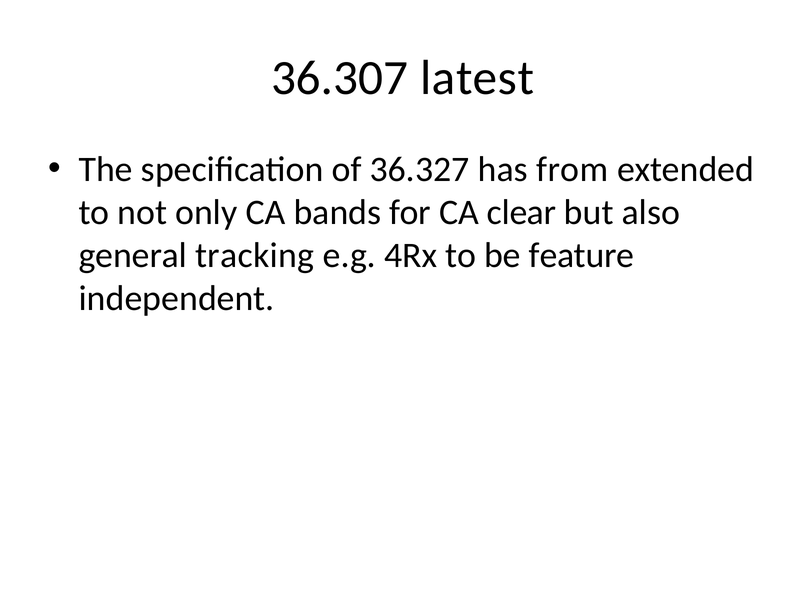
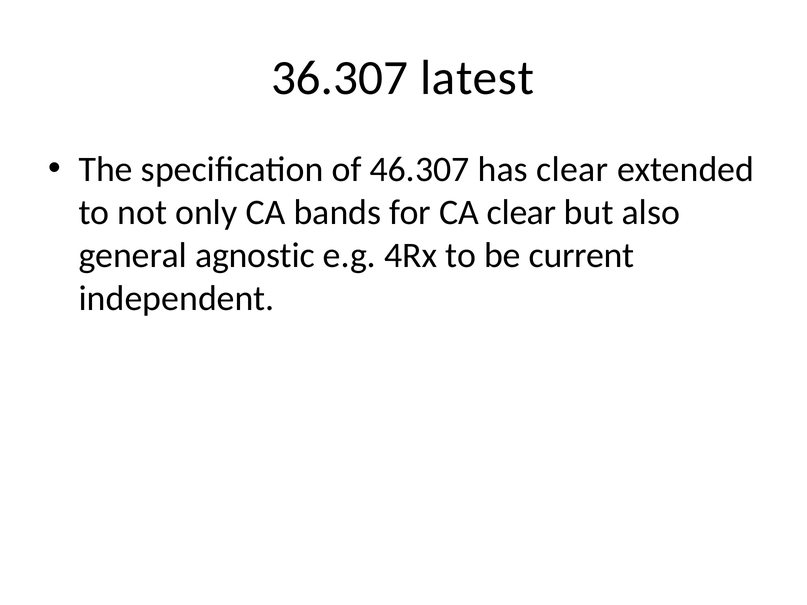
36.327: 36.327 -> 46.307 (420, 169)
has from: from -> clear (572, 169)
tracking: tracking -> agnostic (255, 255)
feature: feature -> current (582, 255)
